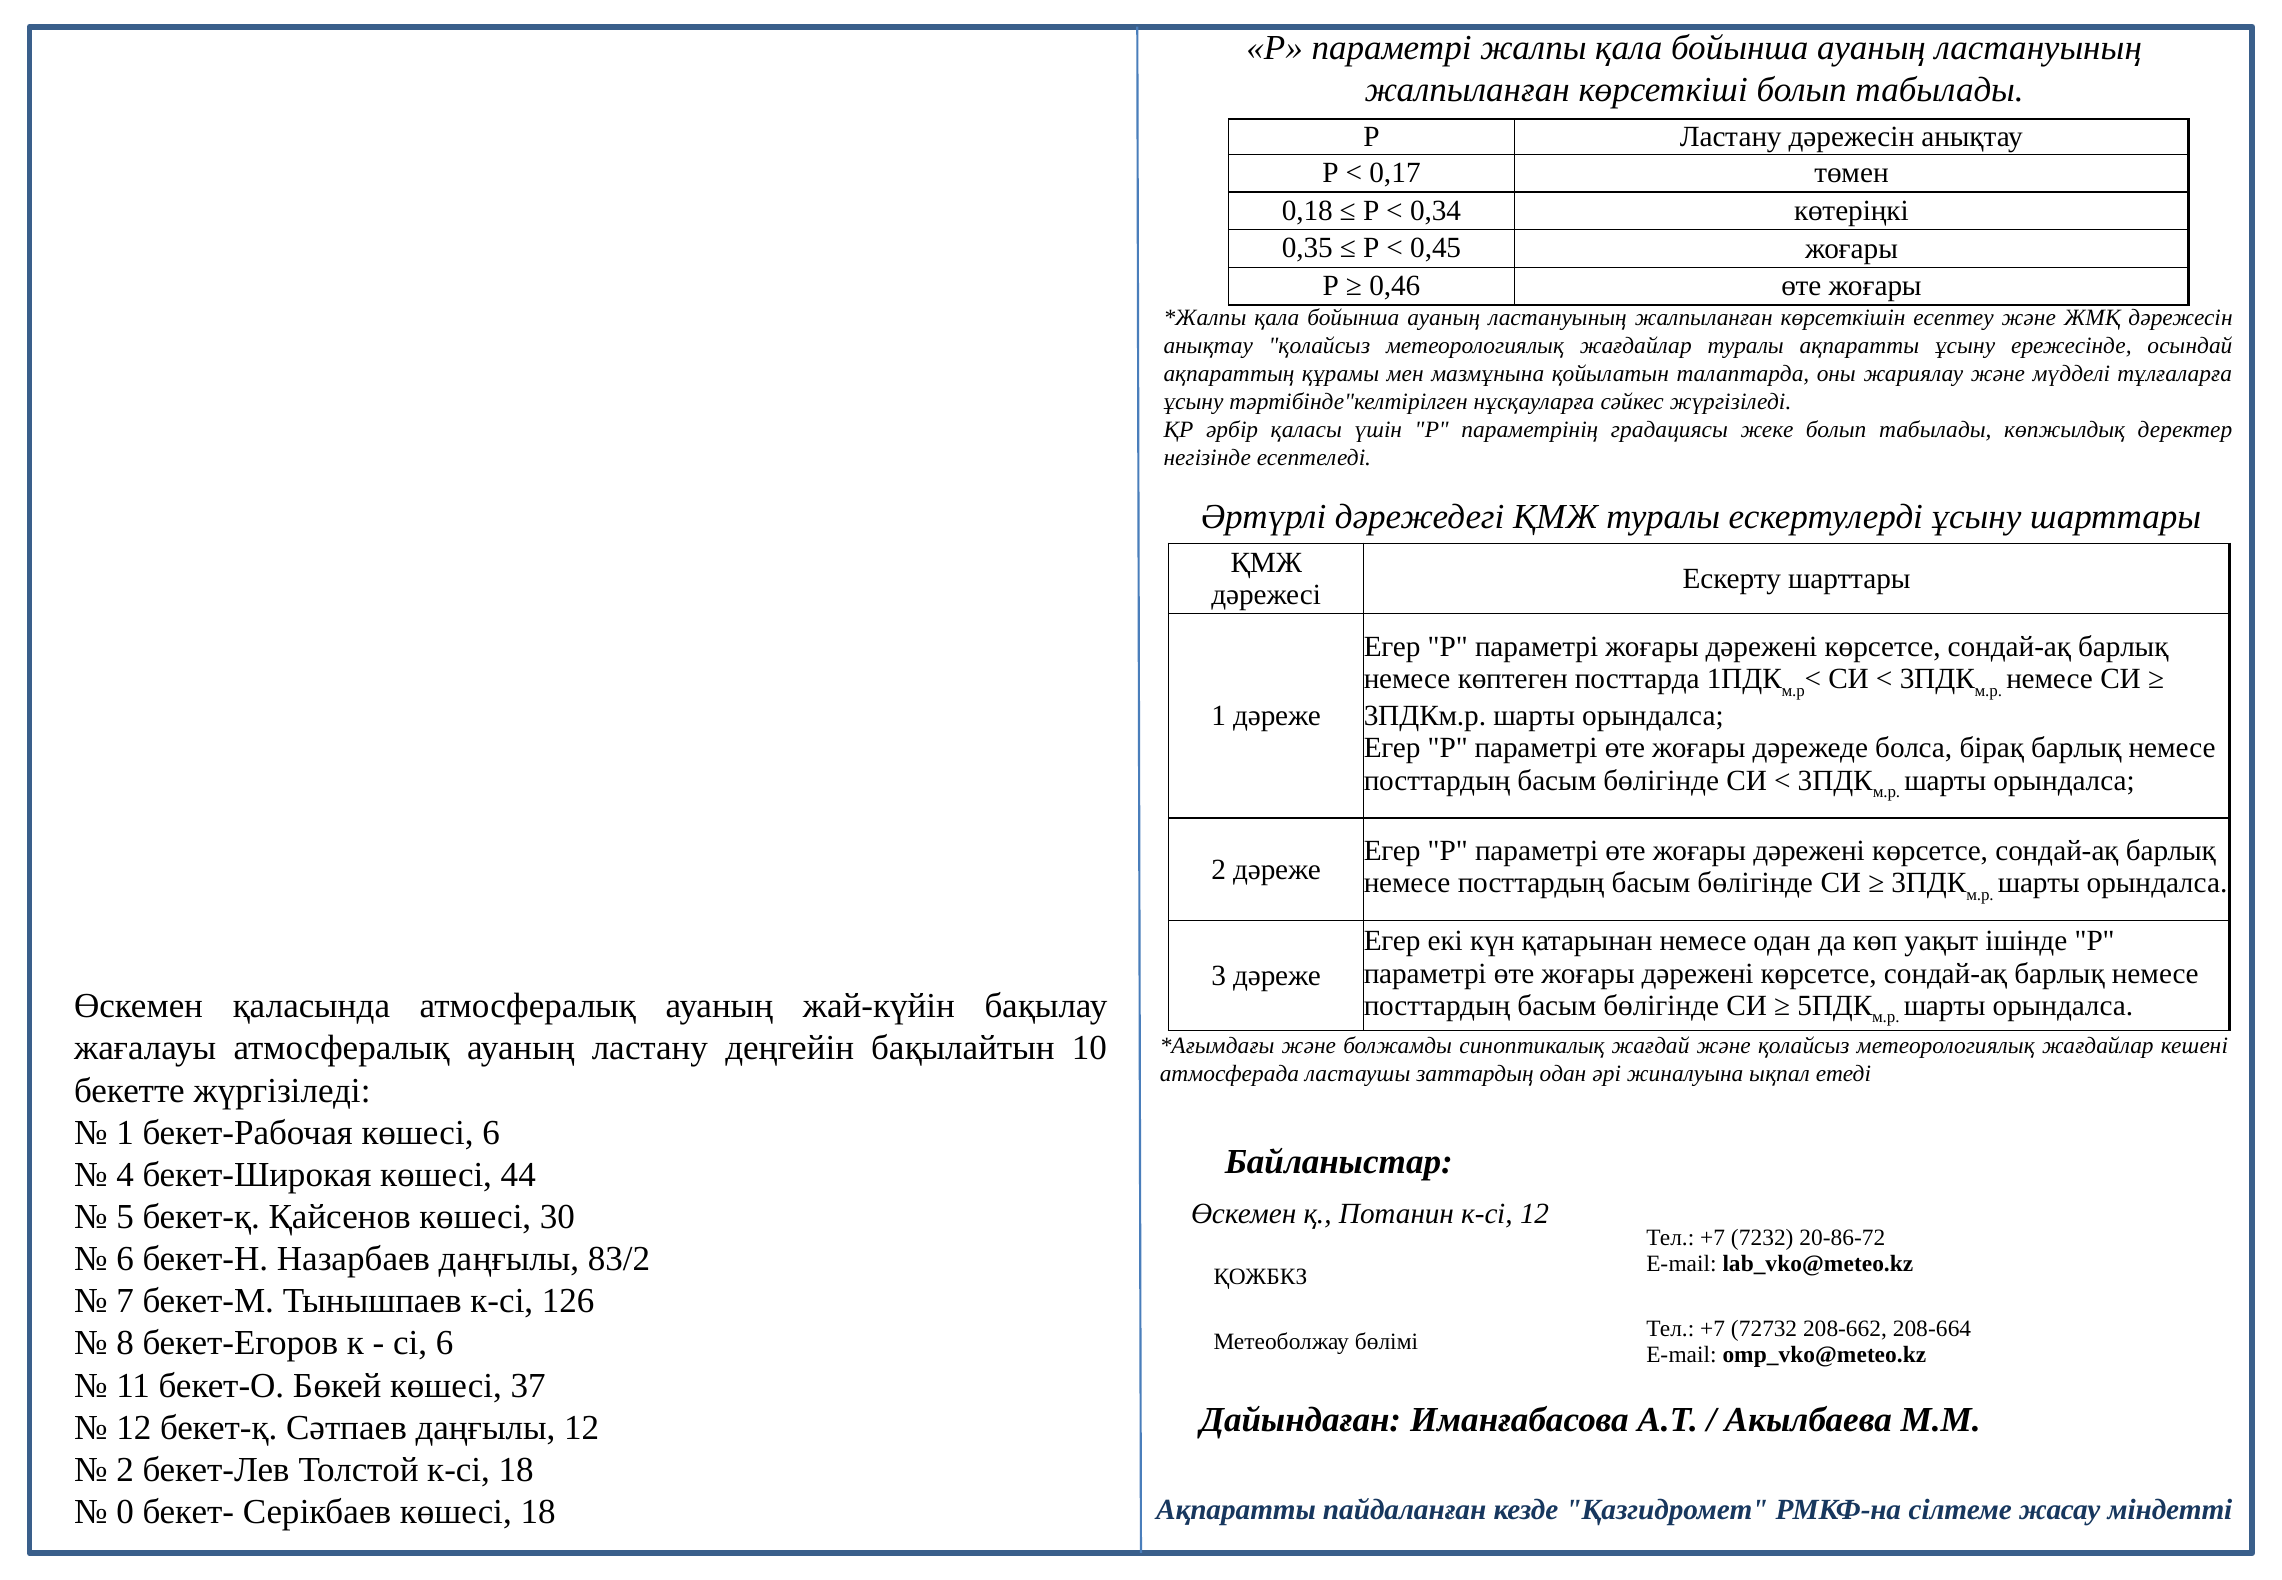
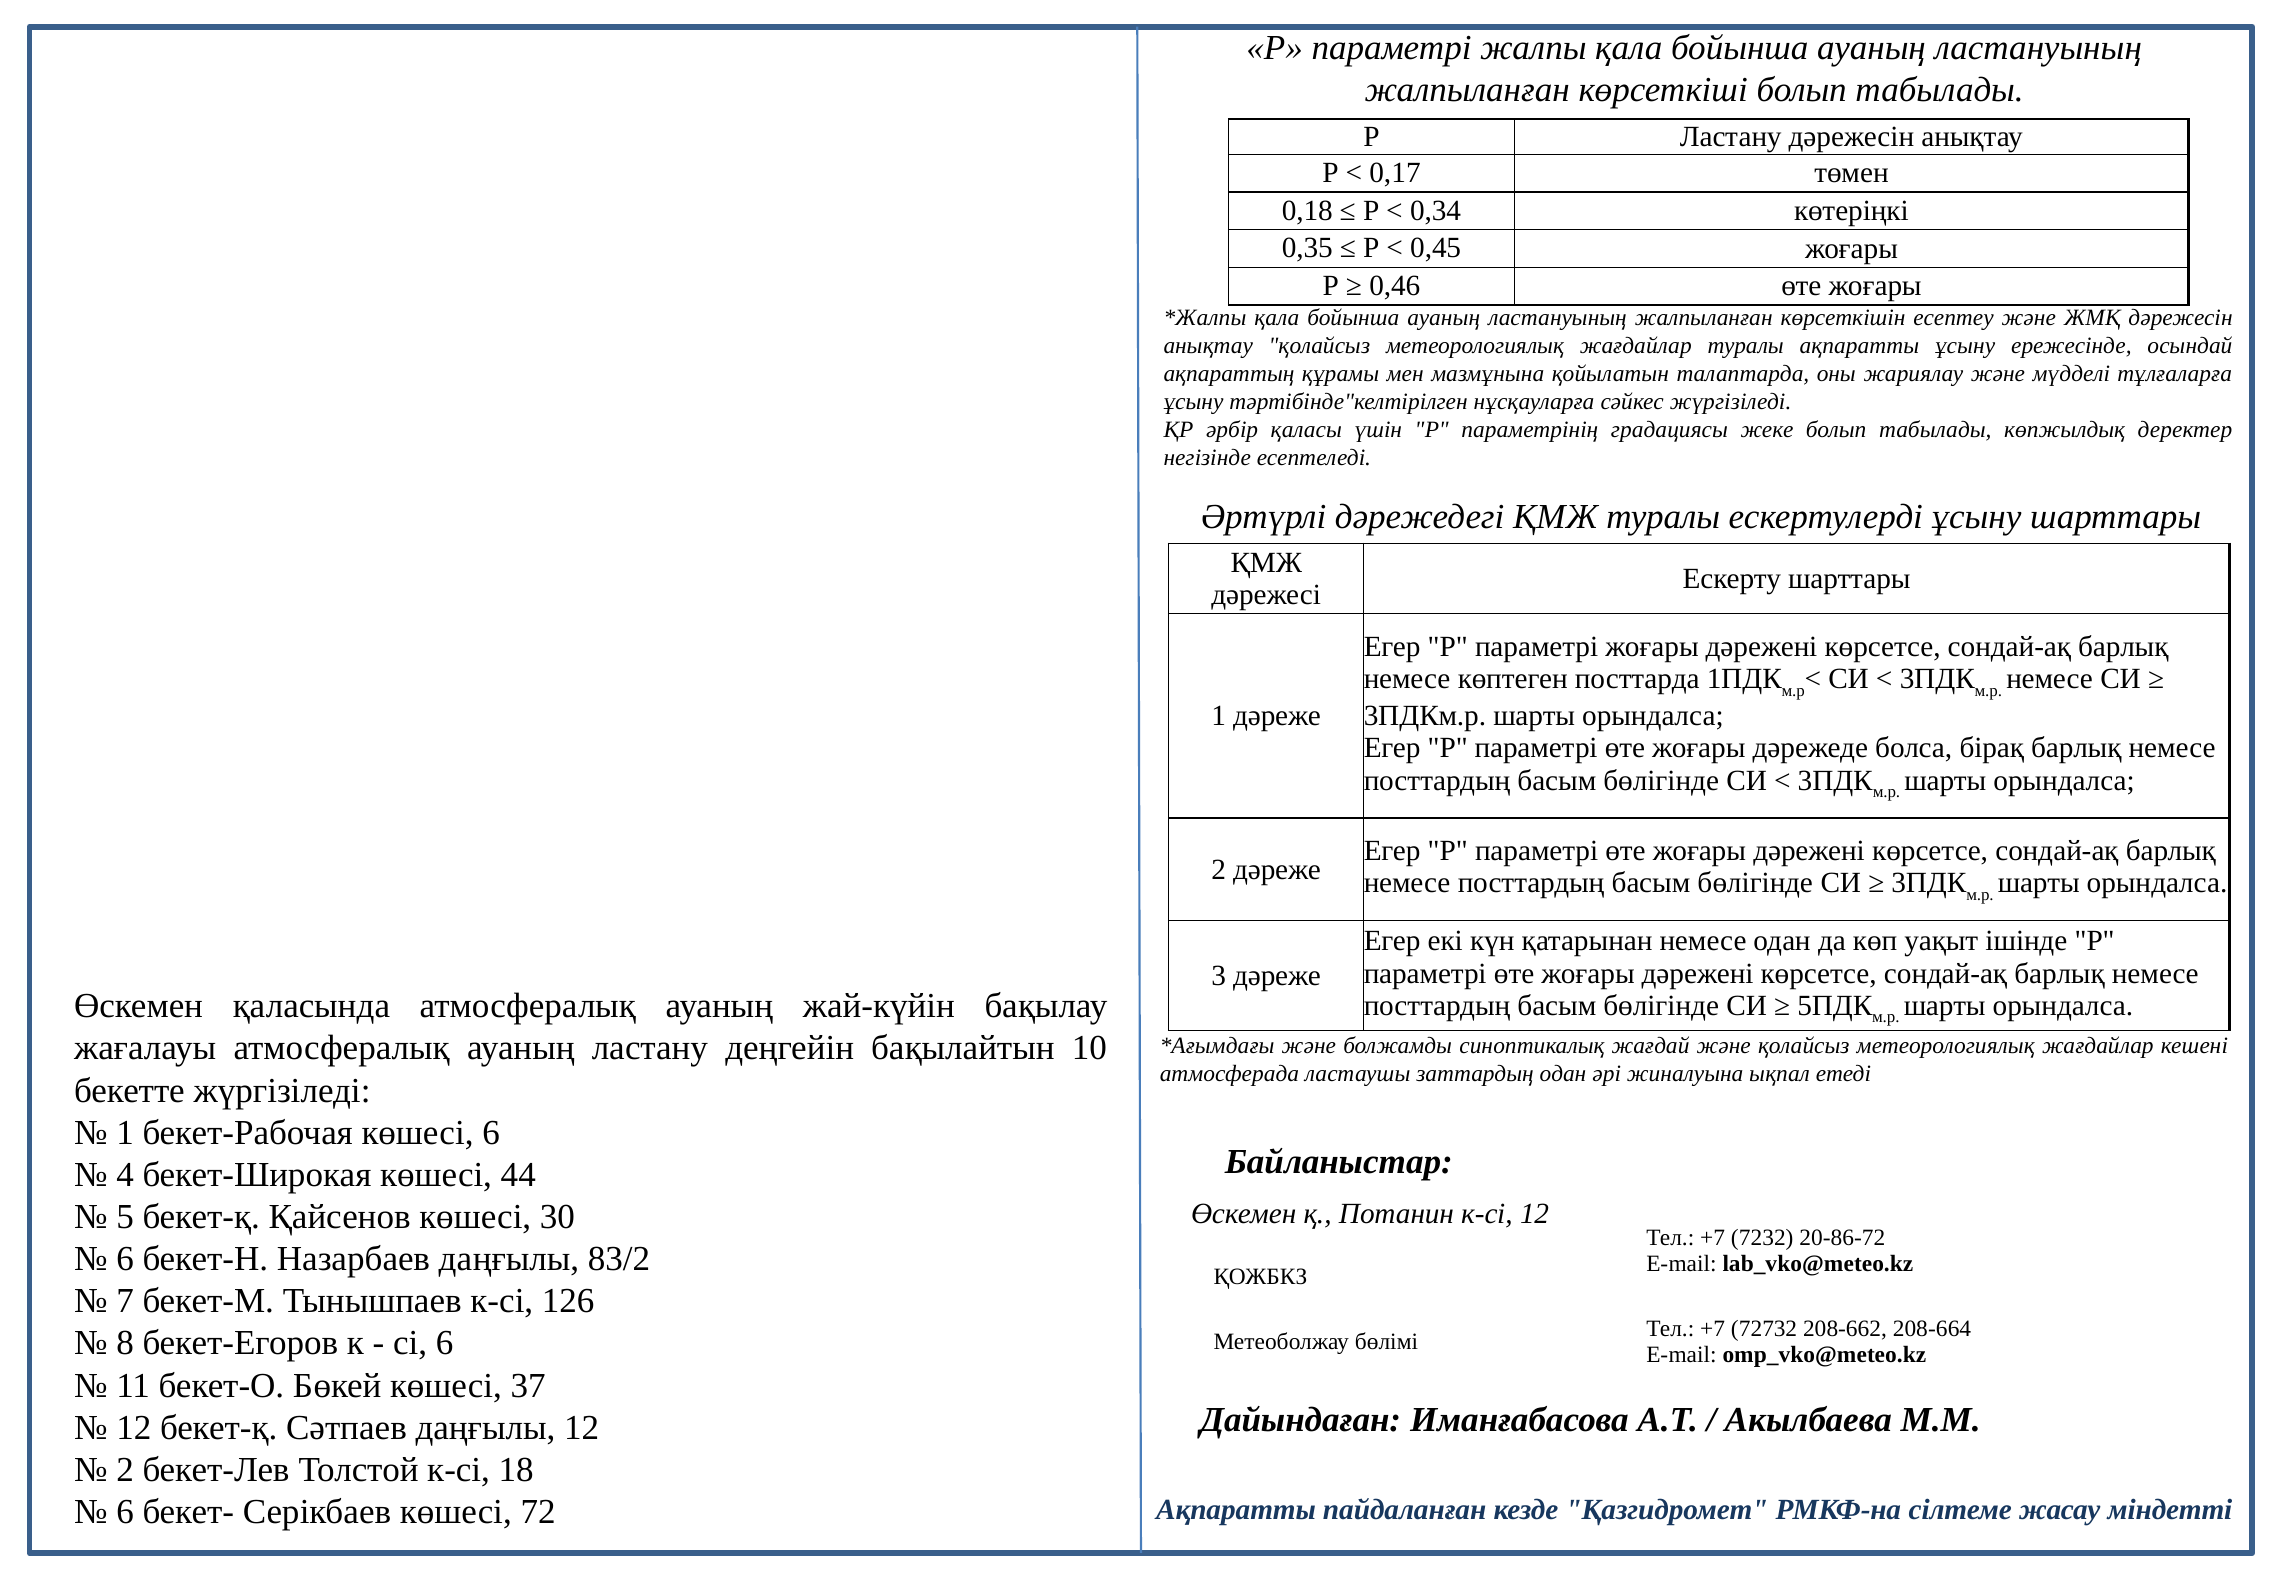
0: 0 -> 6 (125, 1512)
көшесі 18: 18 -> 72 (538, 1512)
